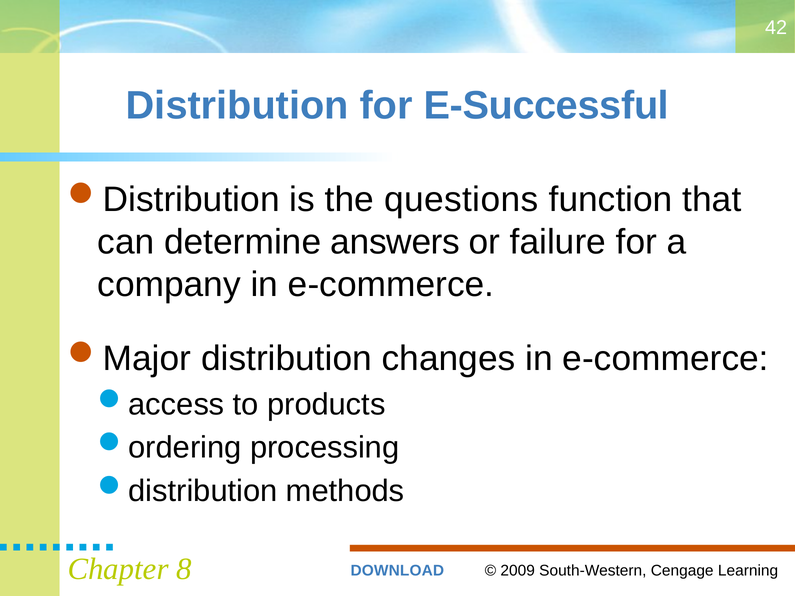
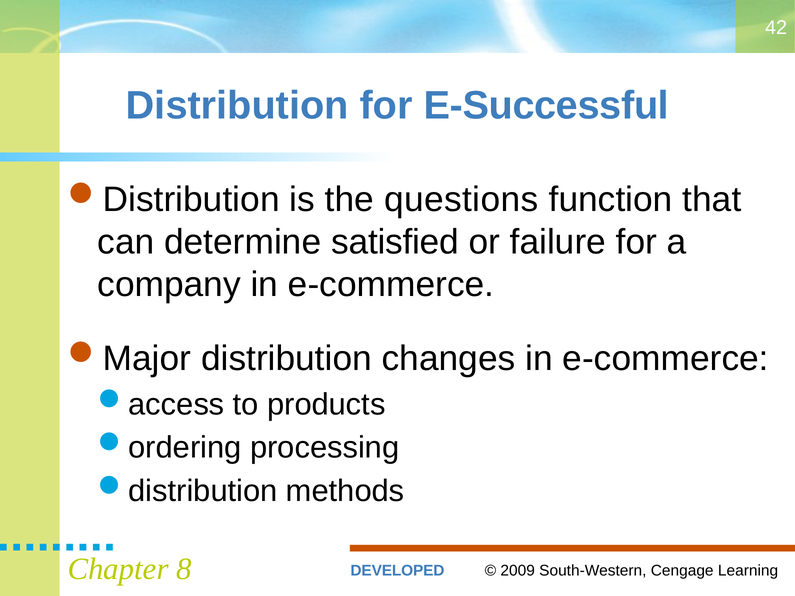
answers: answers -> satisfied (395, 242)
DOWNLOAD: DOWNLOAD -> DEVELOPED (397, 571)
